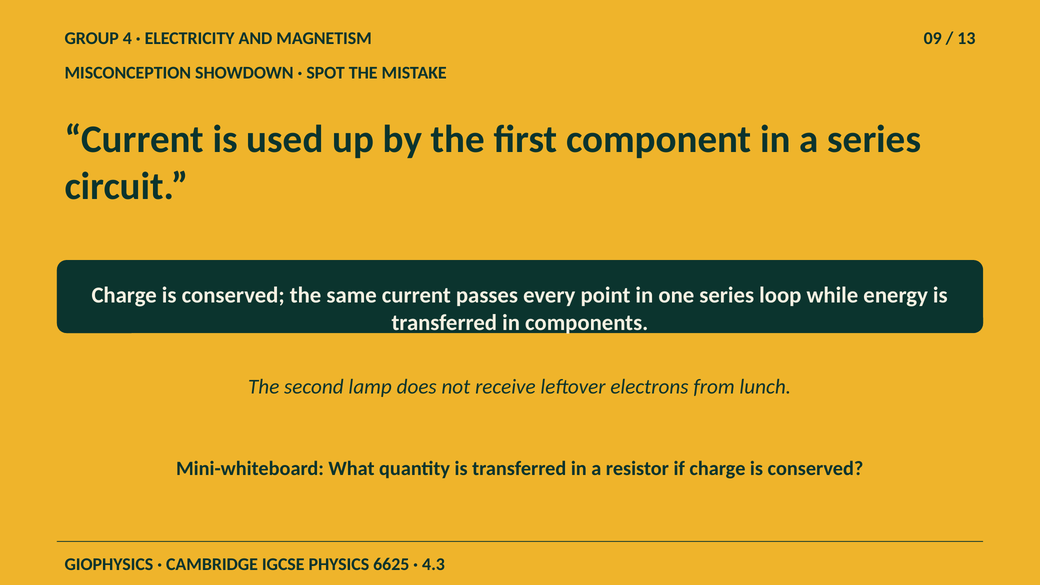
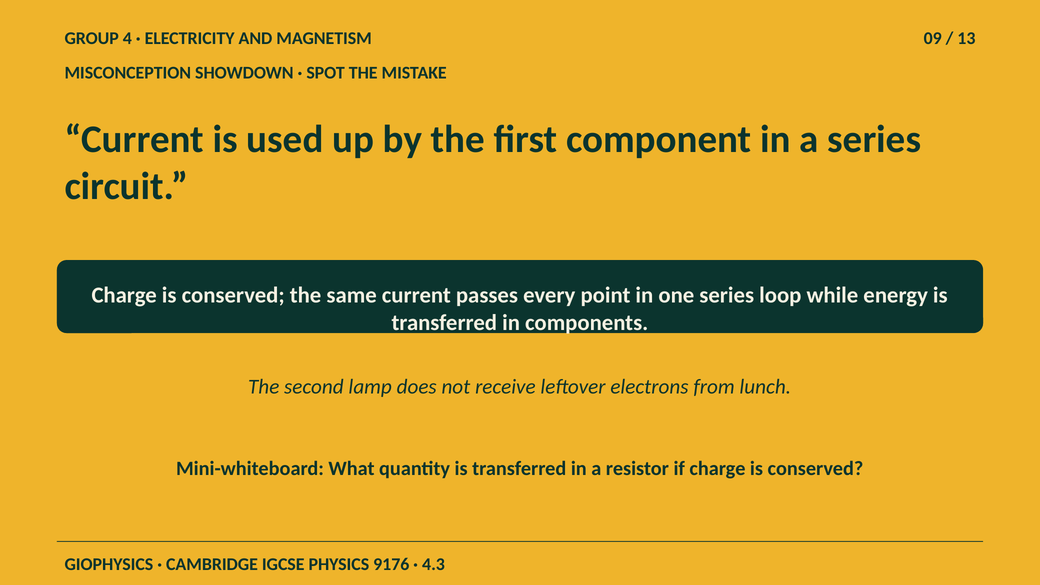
6625: 6625 -> 9176 (391, 564)
